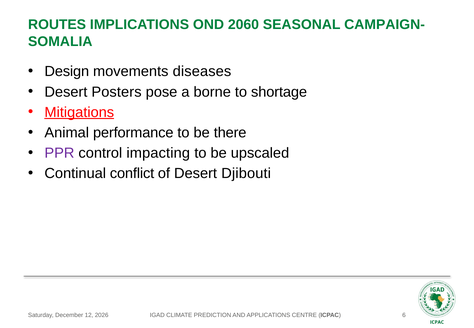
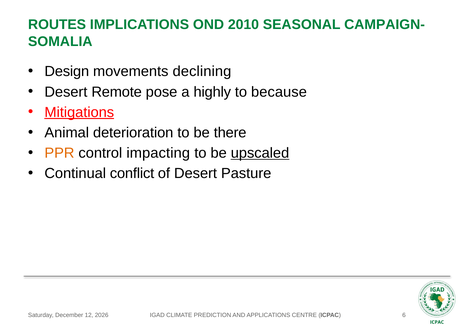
2060: 2060 -> 2010 (243, 25)
diseases: diseases -> declining (202, 72)
Posters: Posters -> Remote (117, 92)
borne: borne -> highly (212, 92)
shortage: shortage -> because (279, 92)
performance: performance -> deterioration (133, 133)
PPR colour: purple -> orange (59, 153)
upscaled underline: none -> present (260, 153)
Djibouti: Djibouti -> Pasture (246, 174)
